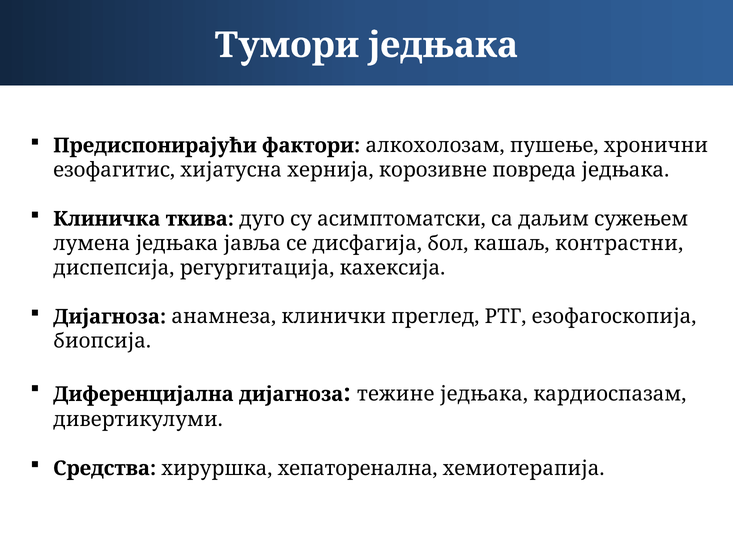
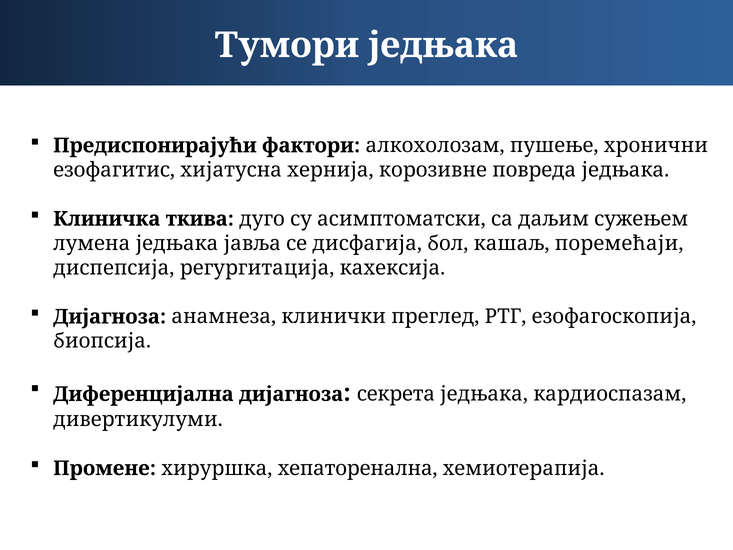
контрастни: контрастни -> поремећаји (619, 243)
тежине: тежине -> секрета (396, 394)
Средства: Средства -> Промене (105, 468)
